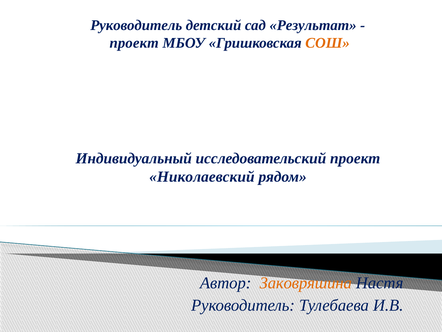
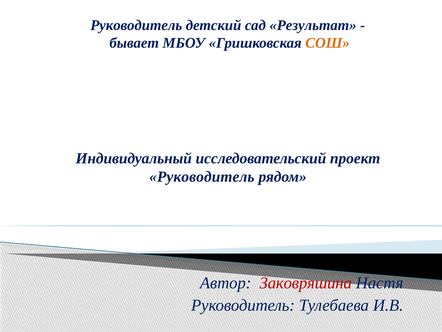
проект: проект -> бывает (134, 43)
Николаевский: Николаевский -> Руководитель (202, 177)
Заковряшина colour: orange -> red (306, 283)
